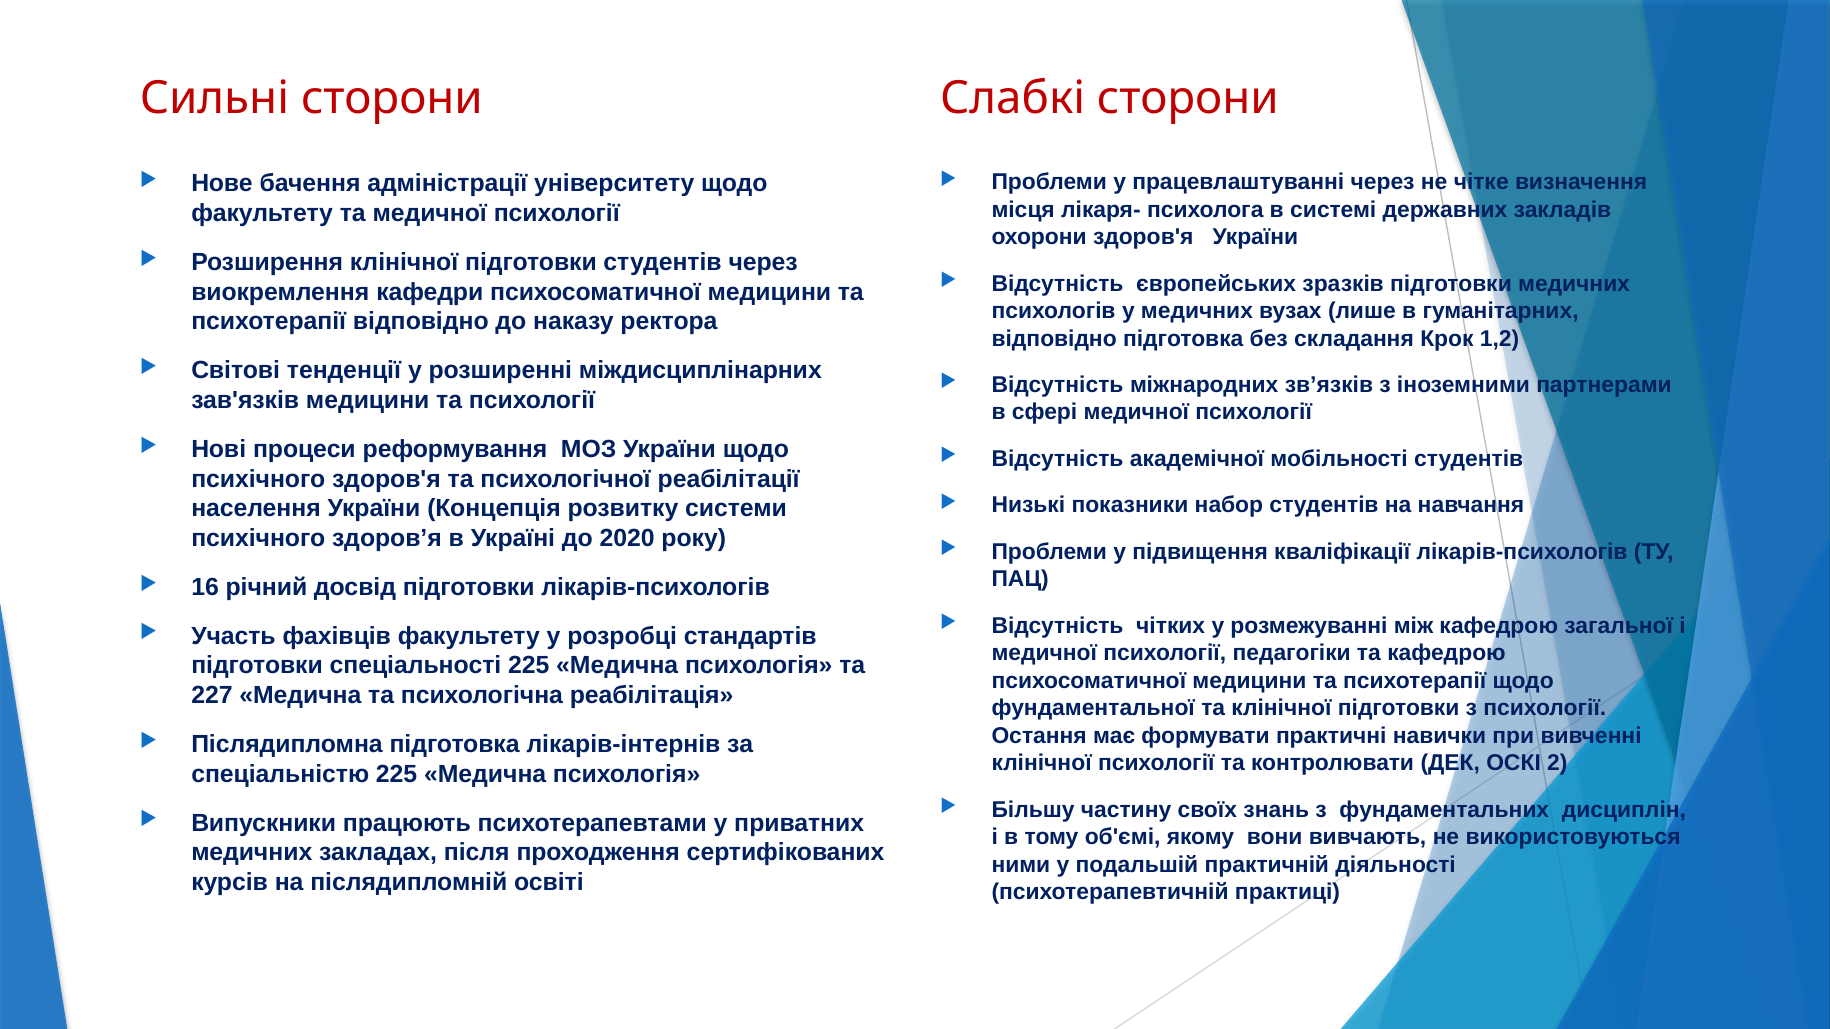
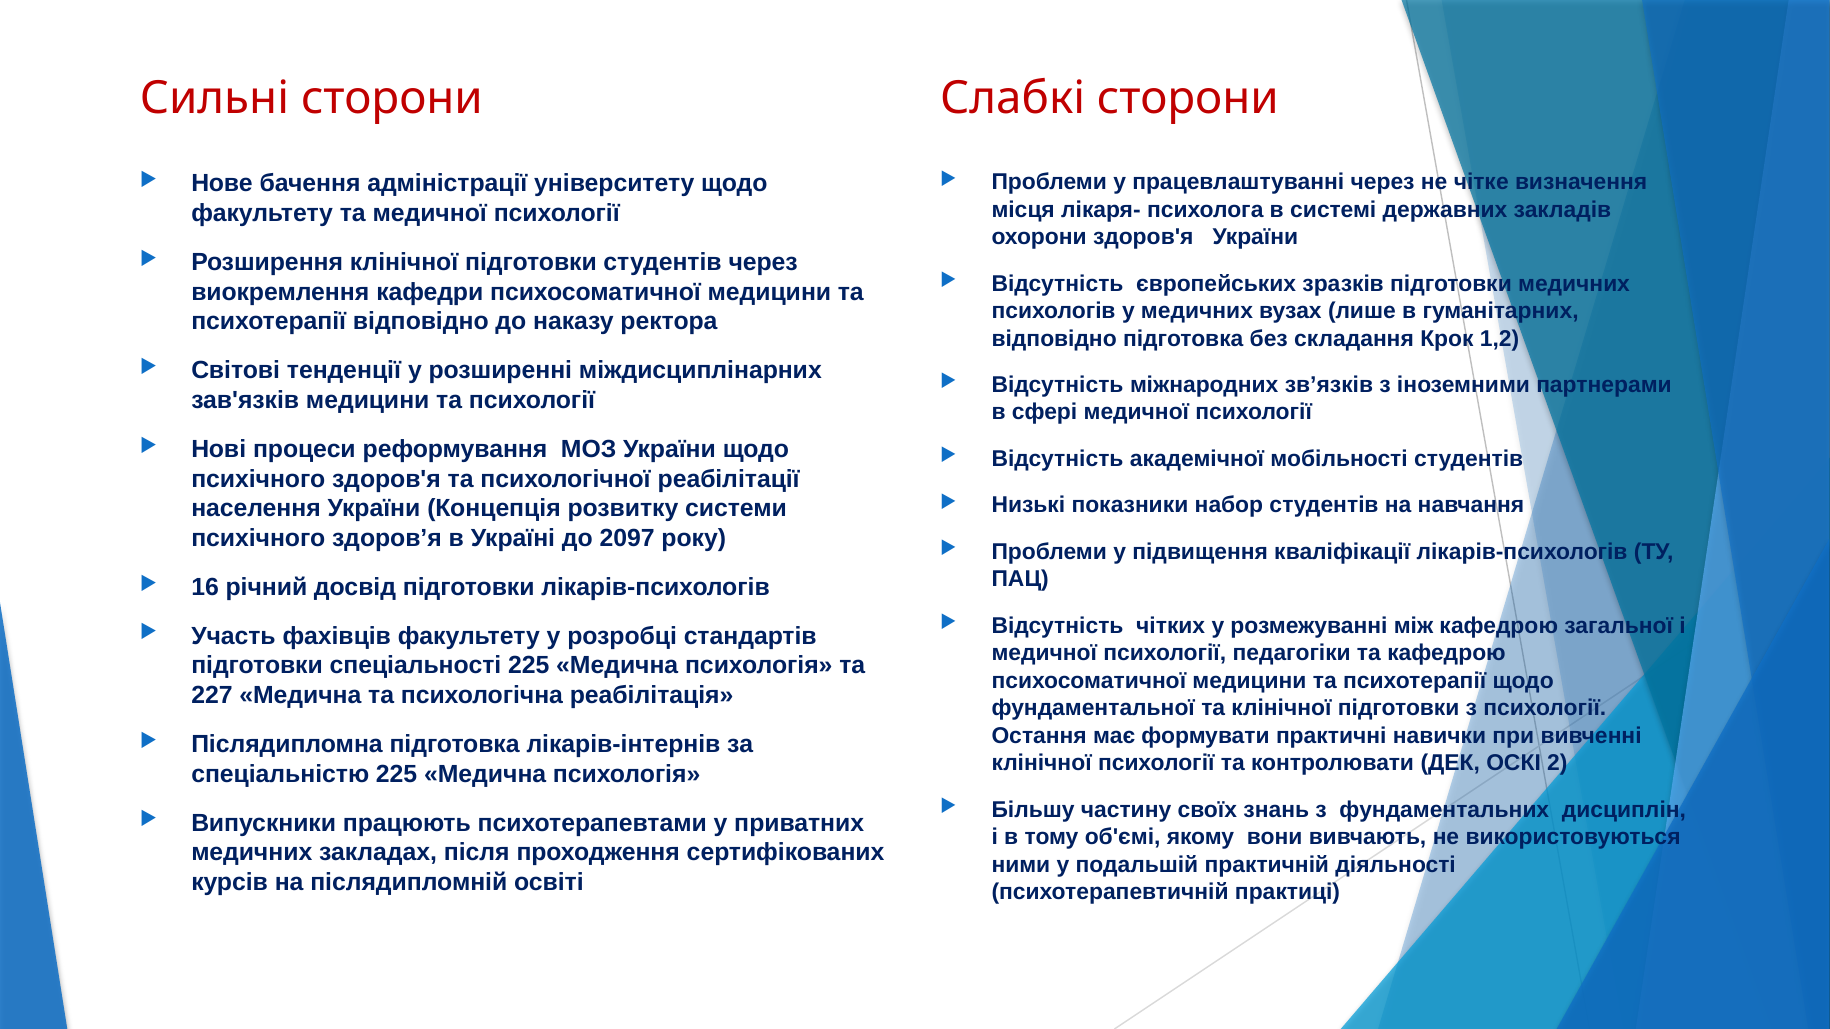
2020: 2020 -> 2097 (627, 539)
